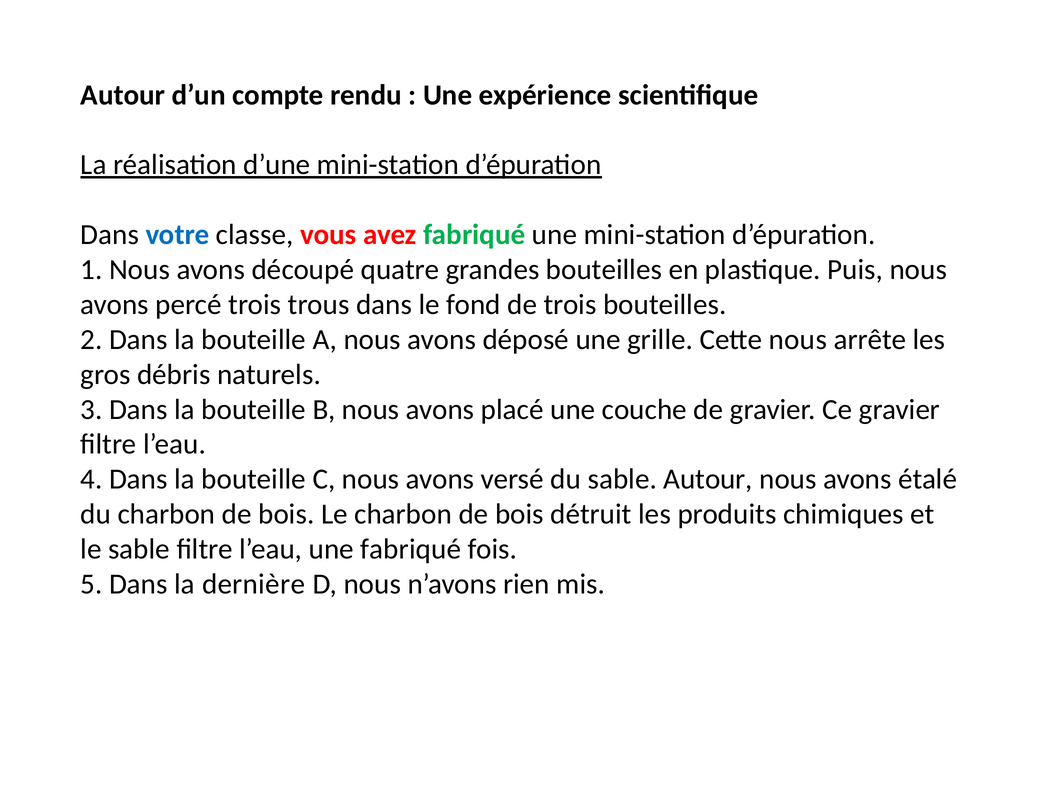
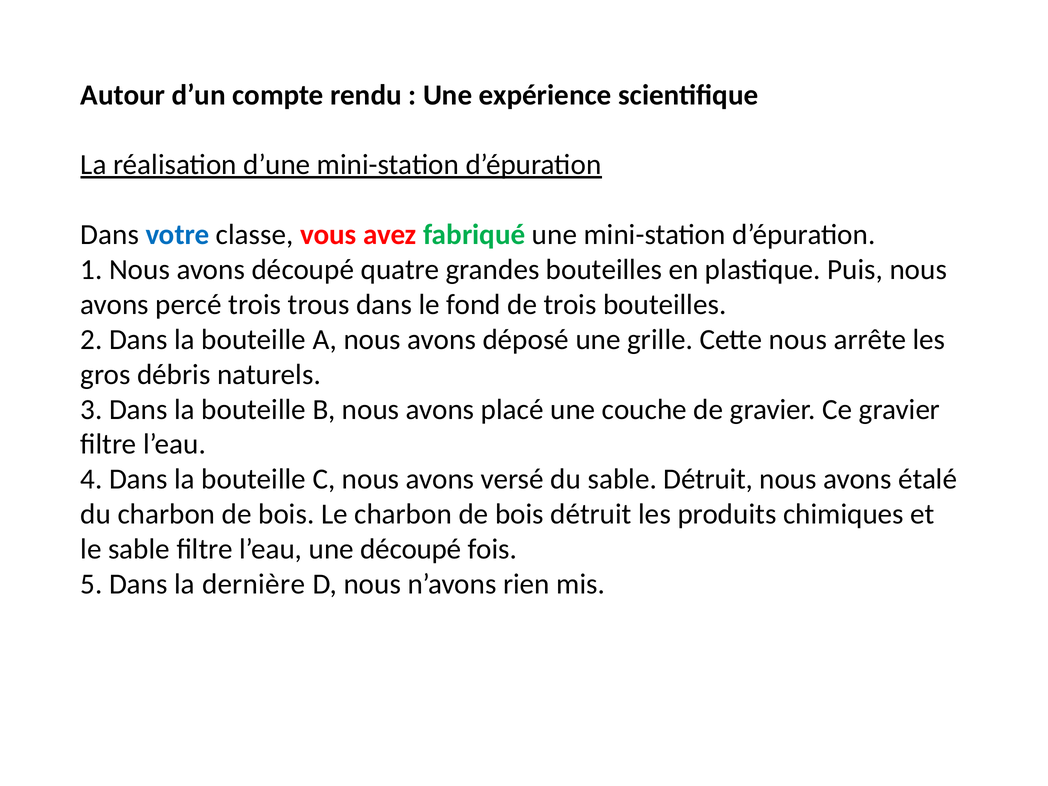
sable Autour: Autour -> Détruit (708, 479)
une fabriqué: fabriqué -> découpé (411, 549)
